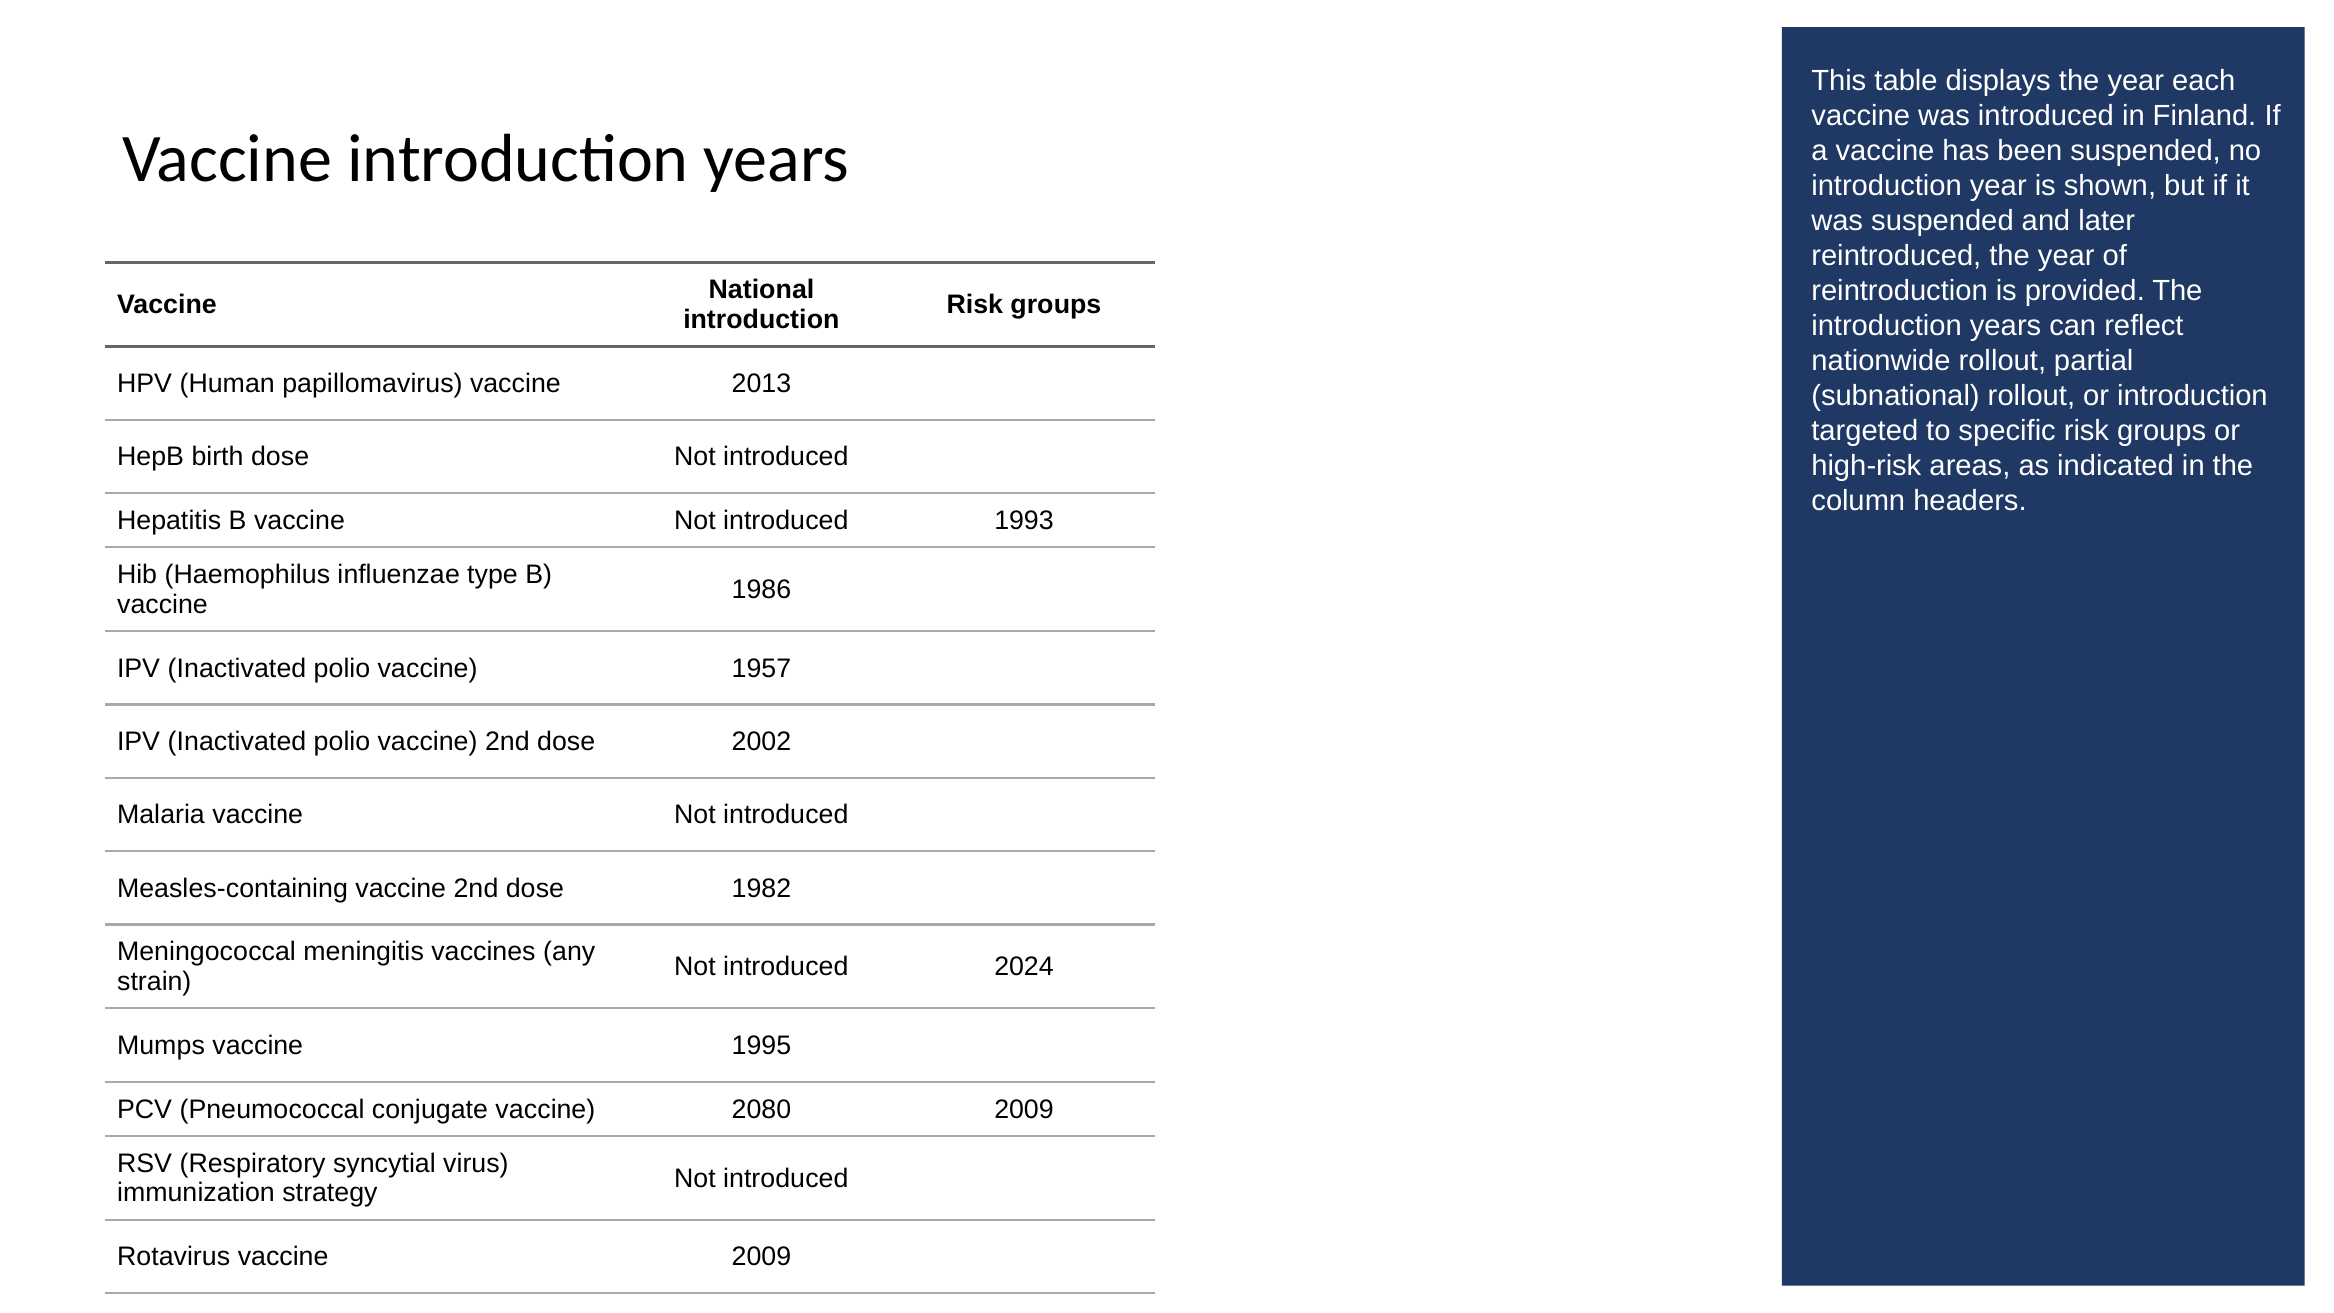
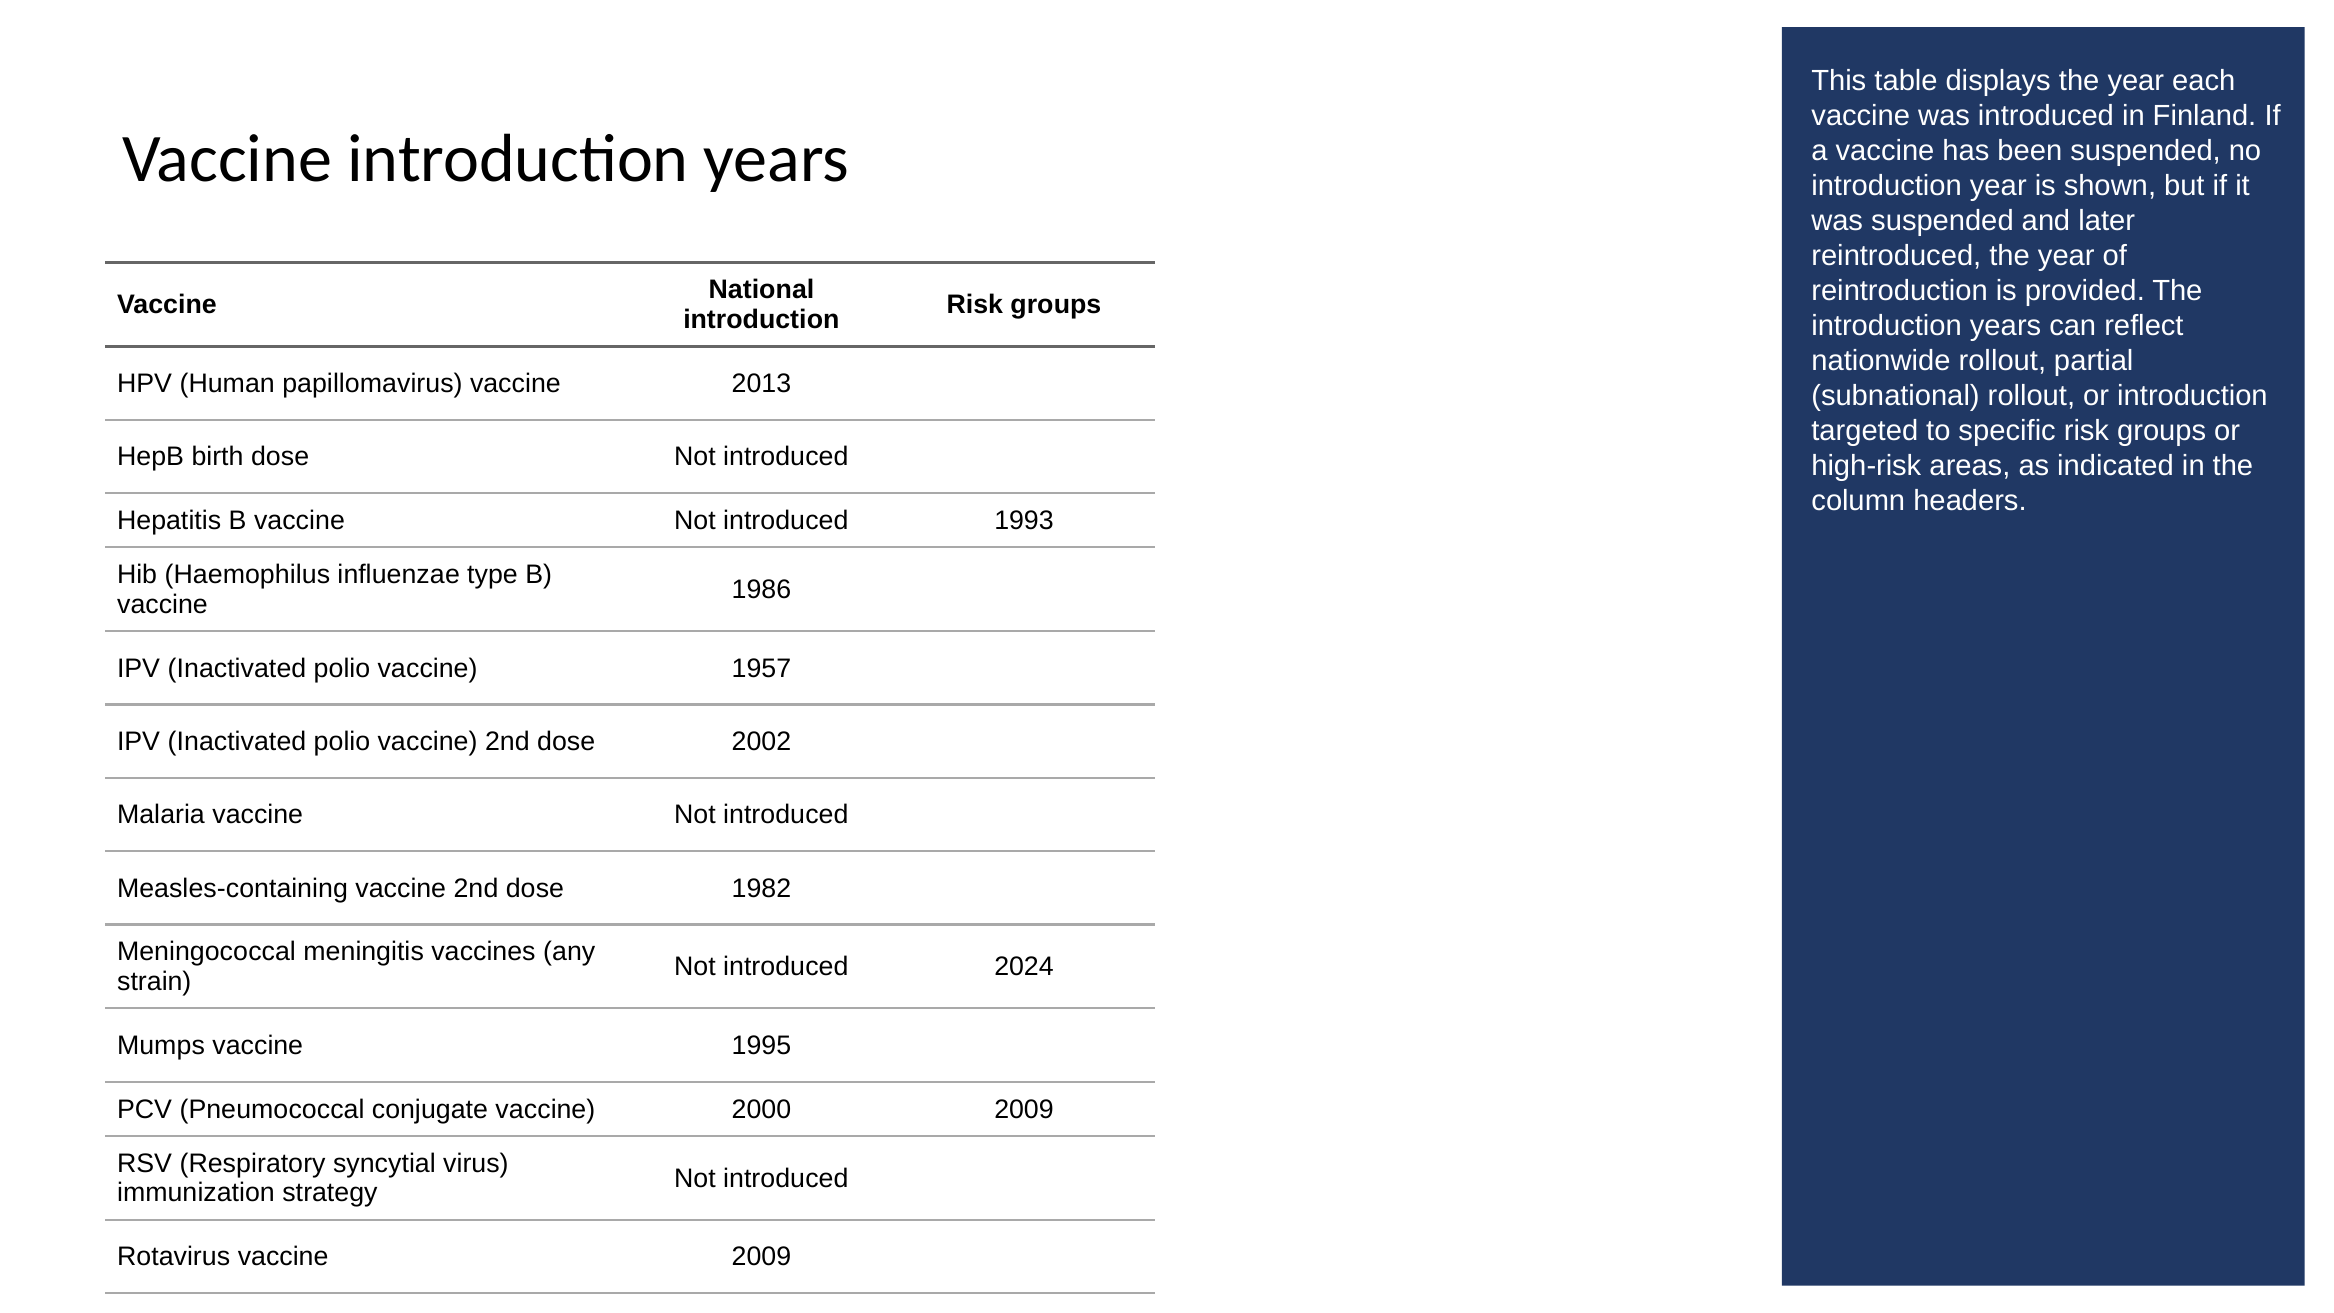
2080: 2080 -> 2000 (761, 1109)
